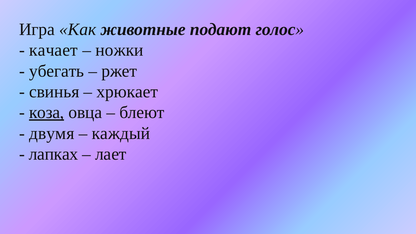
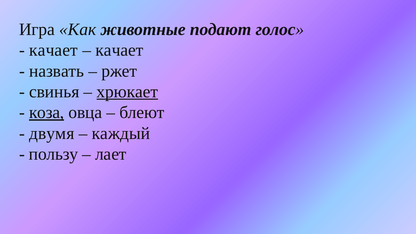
ножки: ножки -> качает (120, 50)
убегать: убегать -> назвать (57, 71)
хрюкает underline: none -> present (127, 92)
лапках: лапках -> пользу (54, 154)
